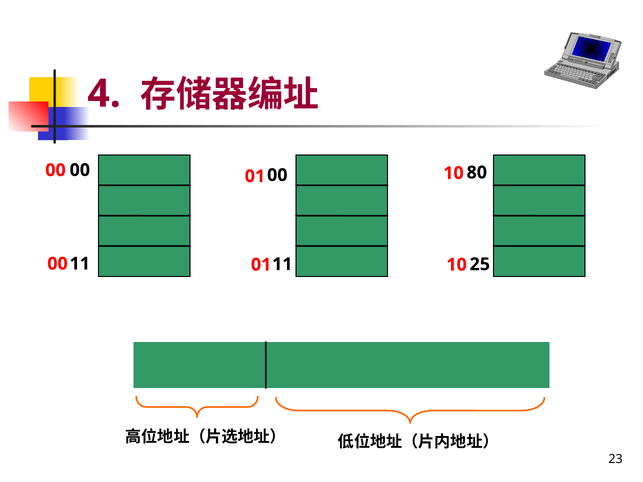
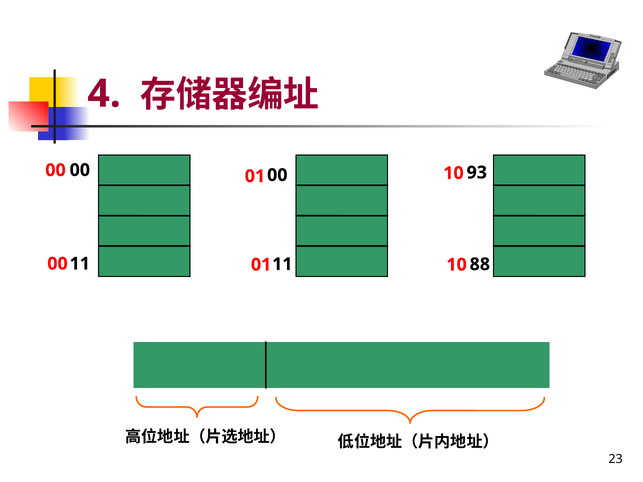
80: 80 -> 93 (477, 173)
25: 25 -> 88 (480, 264)
